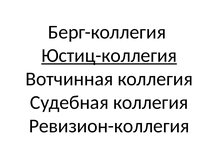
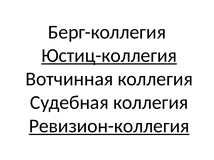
Ревизион-коллегия underline: none -> present (109, 126)
